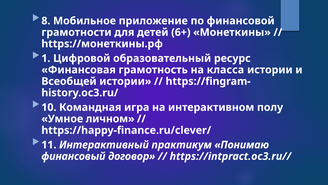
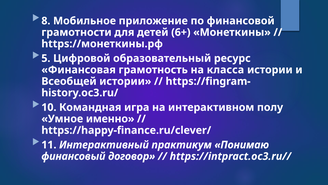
1: 1 -> 5 (46, 58)
личном: личном -> именно (110, 119)
